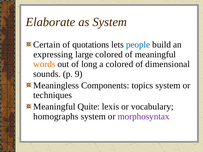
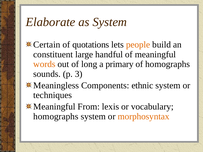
people colour: blue -> orange (138, 45)
expressing: expressing -> constituent (53, 54)
large colored: colored -> handful (109, 54)
a colored: colored -> primary (120, 64)
of dimensional: dimensional -> homographs (168, 64)
9: 9 -> 3 (79, 74)
topics: topics -> ethnic (142, 86)
Quite: Quite -> From (89, 107)
morphosyntax colour: purple -> orange (144, 117)
